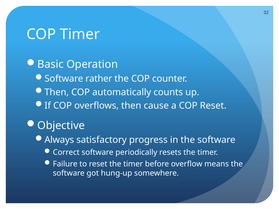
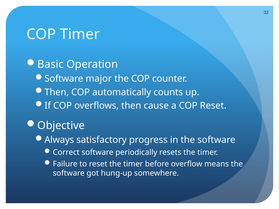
rather: rather -> major (99, 79)
